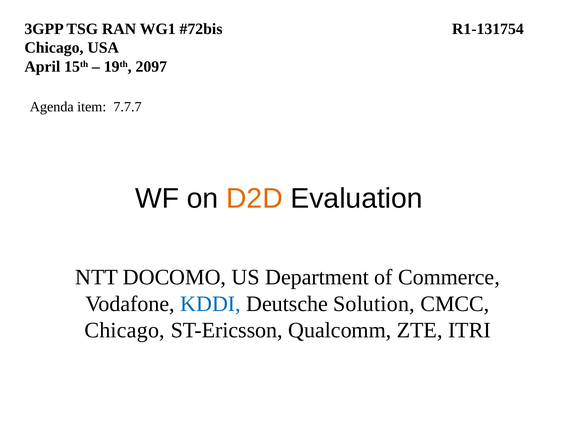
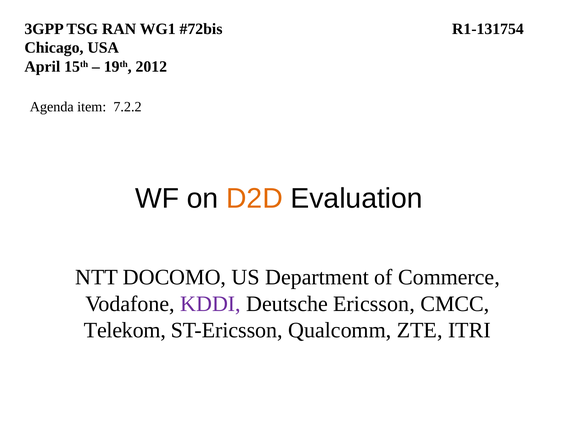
2097: 2097 -> 2012 (151, 67)
7.7.7: 7.7.7 -> 7.2.2 (127, 107)
KDDI colour: blue -> purple (211, 303)
Solution: Solution -> Ericsson (374, 303)
Chicago: Chicago -> Telekom (125, 330)
